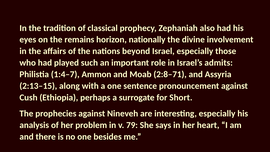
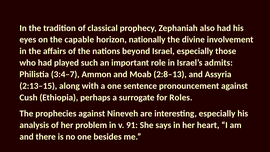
remains: remains -> capable (79, 40)
1:4–7: 1:4–7 -> 3:4–7 (65, 74)
2:8–71: 2:8–71 -> 2:8–13 (170, 74)
Short: Short -> Roles (181, 97)
79: 79 -> 91 (132, 125)
